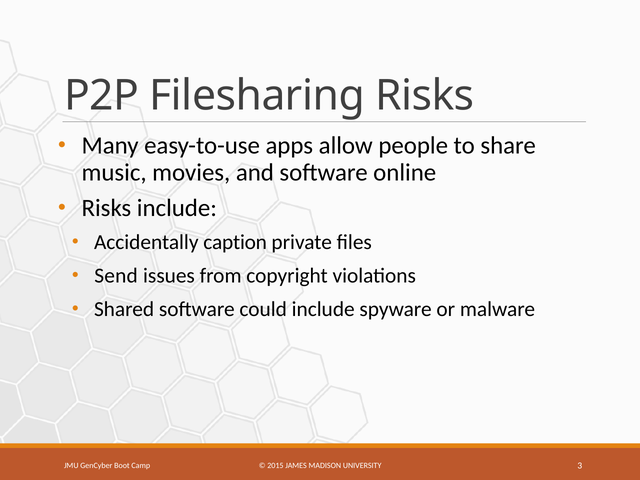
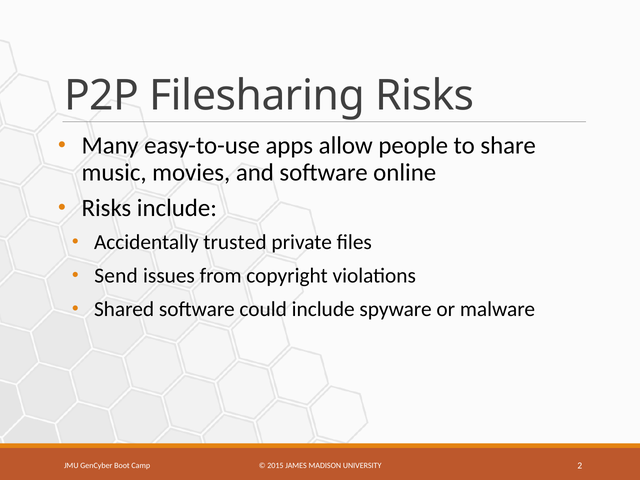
caption: caption -> trusted (235, 242)
3: 3 -> 2 (580, 465)
